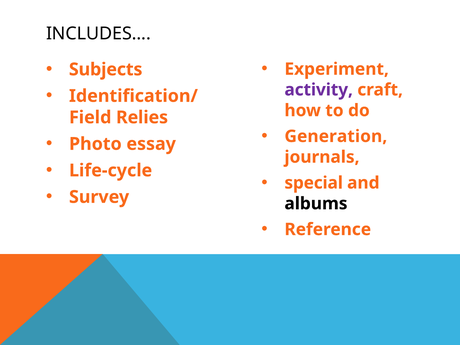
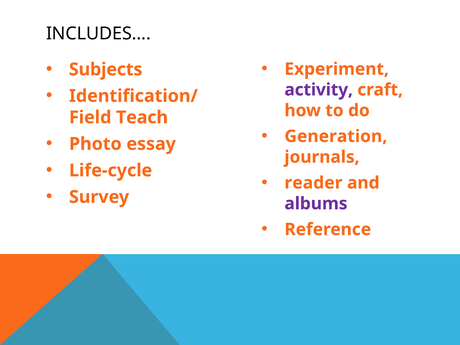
Relies: Relies -> Teach (142, 117)
special: special -> reader (313, 183)
albums colour: black -> purple (316, 204)
